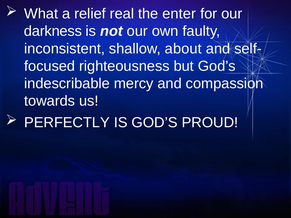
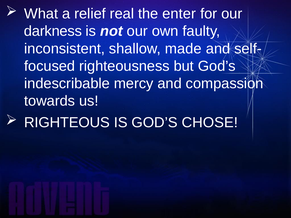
about: about -> made (183, 49)
PERFECTLY: PERFECTLY -> RIGHTEOUS (67, 123)
PROUD: PROUD -> CHOSE (210, 123)
